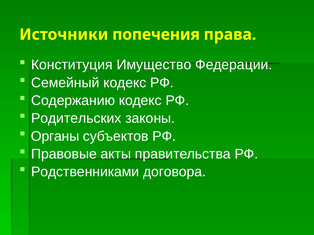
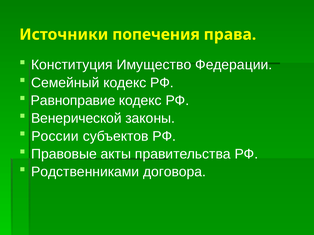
Содержанию: Содержанию -> Равноправие (73, 101)
Родительских: Родительских -> Венерической (76, 119)
Органы: Органы -> России (55, 136)
